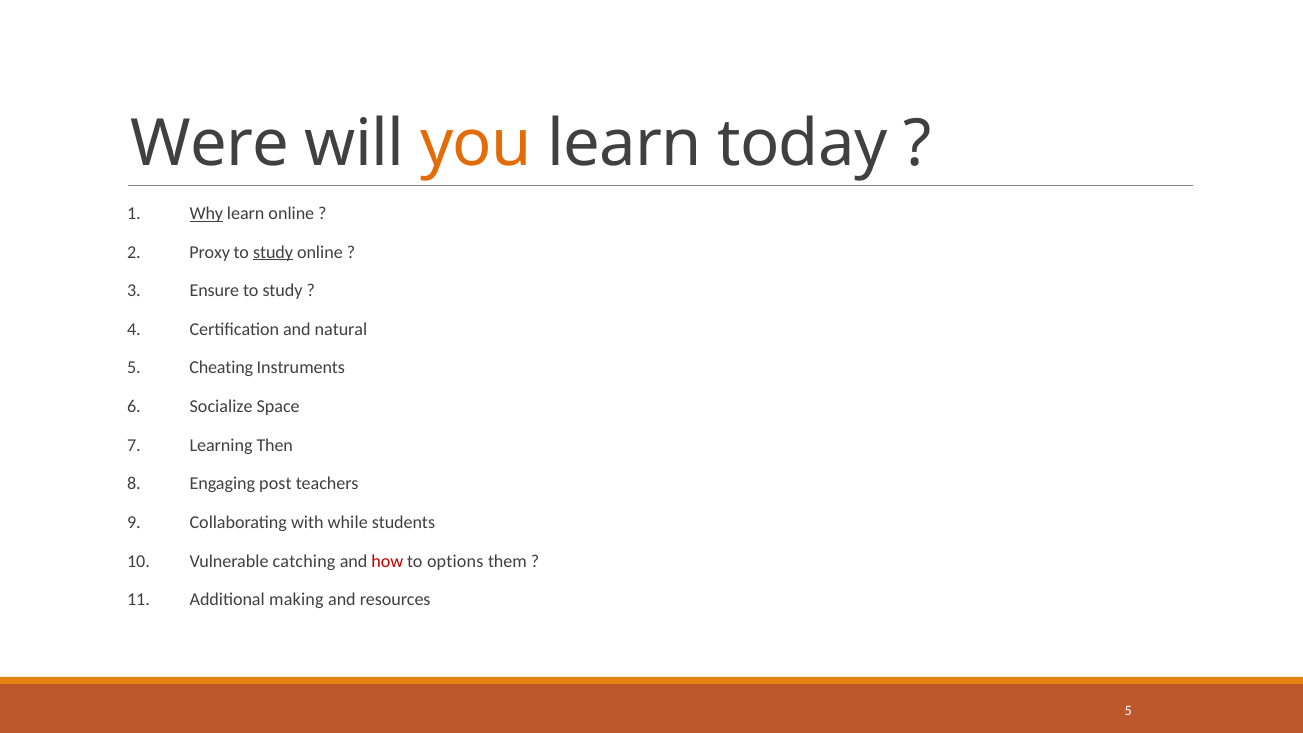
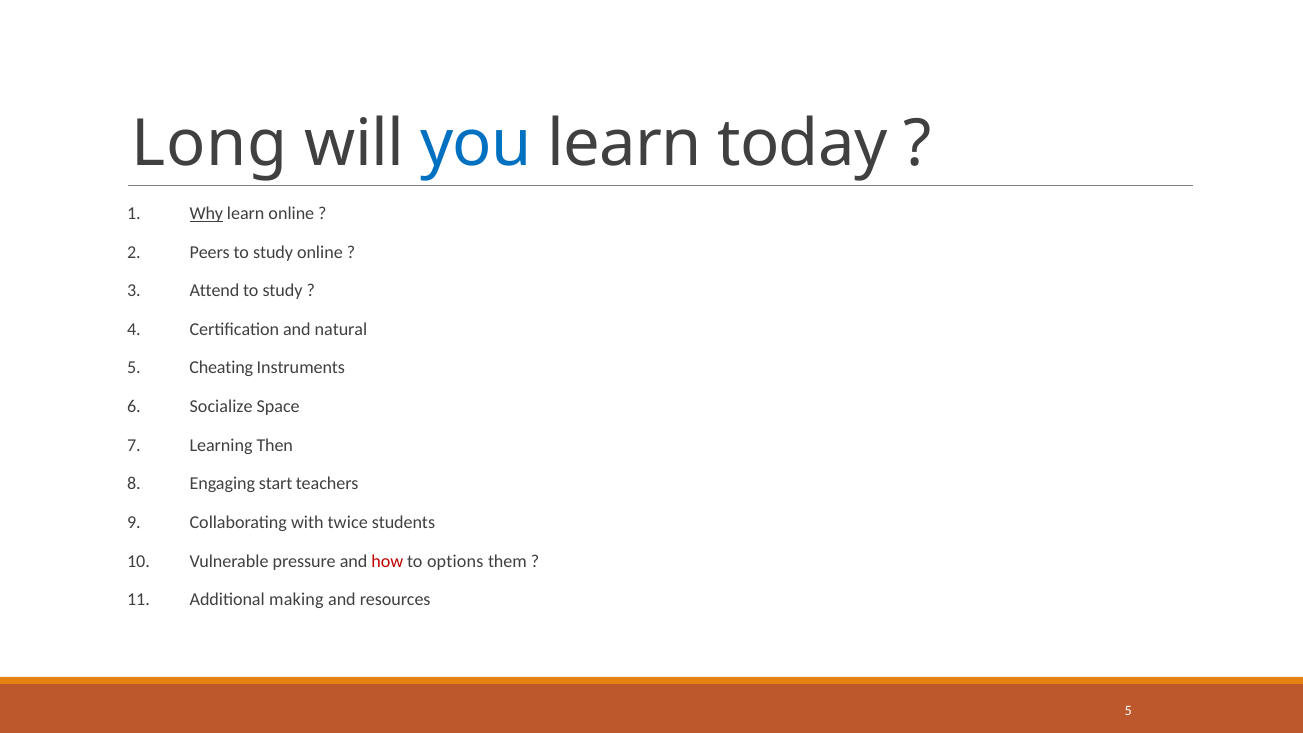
Were: Were -> Long (209, 144)
you colour: orange -> blue (476, 144)
Proxy: Proxy -> Peers (210, 252)
study underline: present -> none (273, 252)
Ensure: Ensure -> Attend (214, 291)
post: post -> start (276, 484)
while: while -> twice (348, 522)
catching: catching -> pressure (304, 561)
